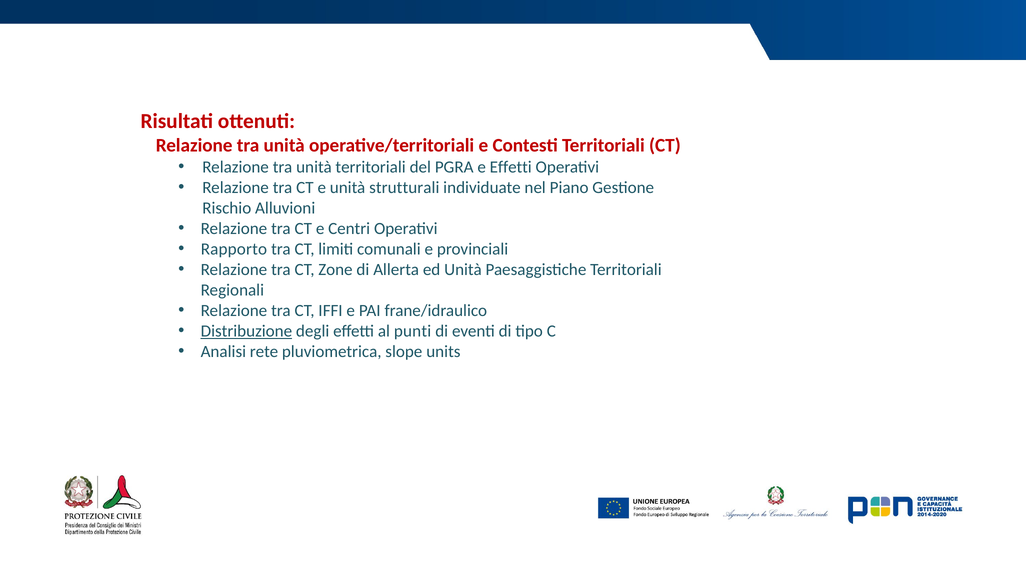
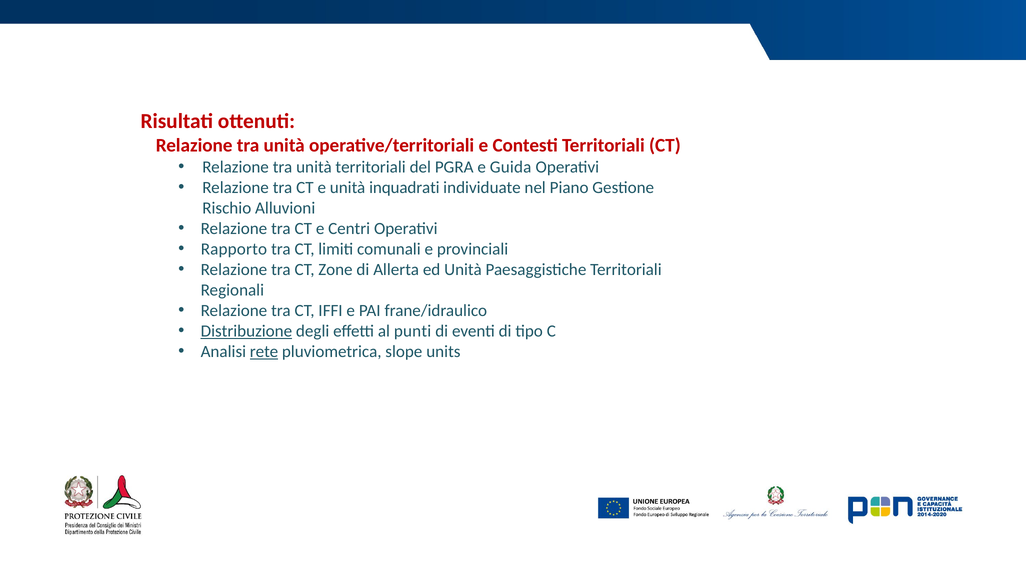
e Effetti: Effetti -> Guida (511, 167)
strutturali: strutturali -> inquadrati (404, 187)
rete underline: none -> present (264, 352)
